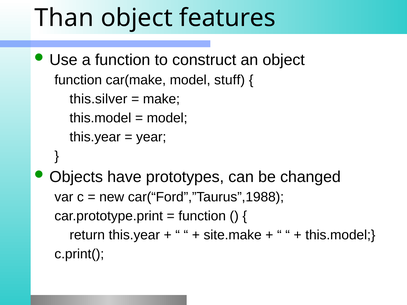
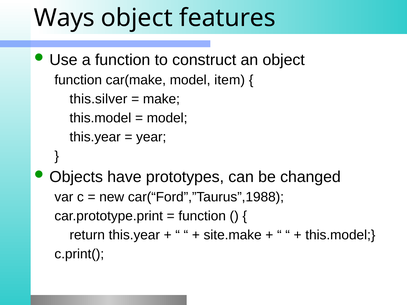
Than: Than -> Ways (64, 18)
stuff: stuff -> item (230, 80)
